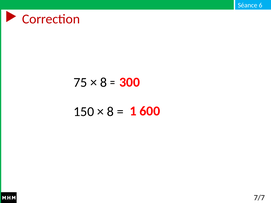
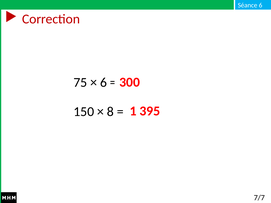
8: 8 -> 6 (104, 83)
600: 600 -> 395 (150, 111)
